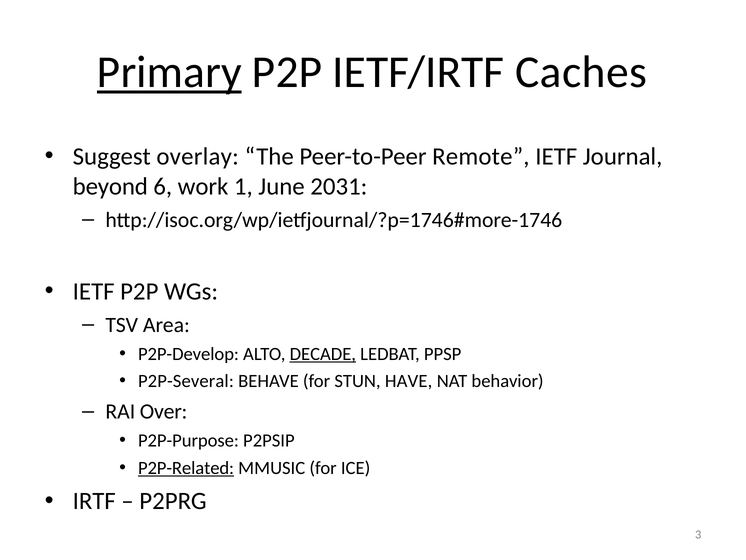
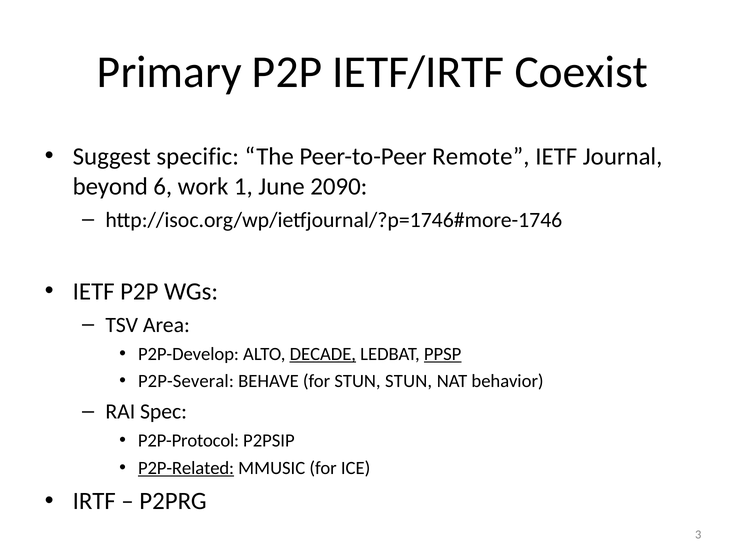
Primary underline: present -> none (169, 72)
Caches: Caches -> Coexist (581, 72)
overlay: overlay -> specific (198, 156)
2031: 2031 -> 2090 (339, 186)
PPSP underline: none -> present (443, 354)
STUN HAVE: HAVE -> STUN (409, 381)
Over: Over -> Spec (164, 411)
P2P-Purpose: P2P-Purpose -> P2P-Protocol (189, 440)
